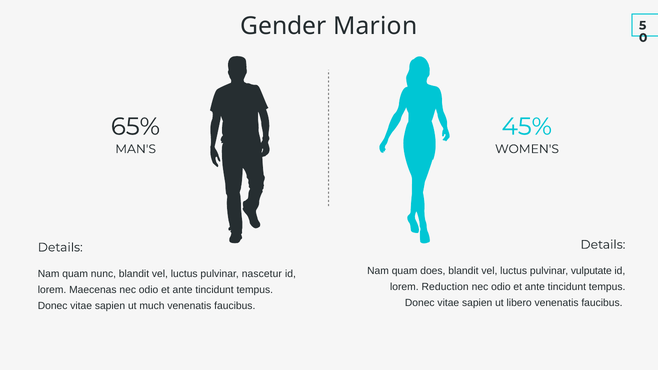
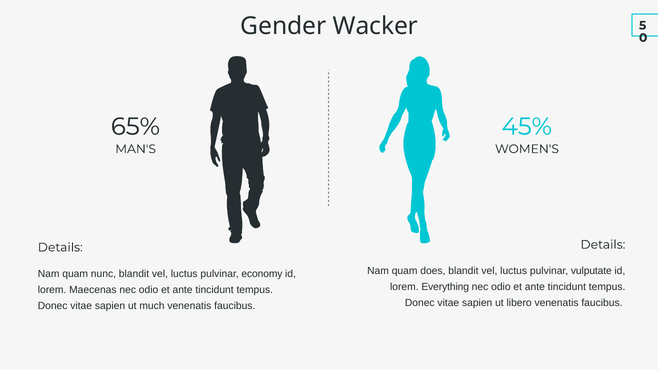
Marion: Marion -> Wacker (375, 26)
nascetur: nascetur -> economy (262, 274)
Reduction: Reduction -> Everything (445, 287)
